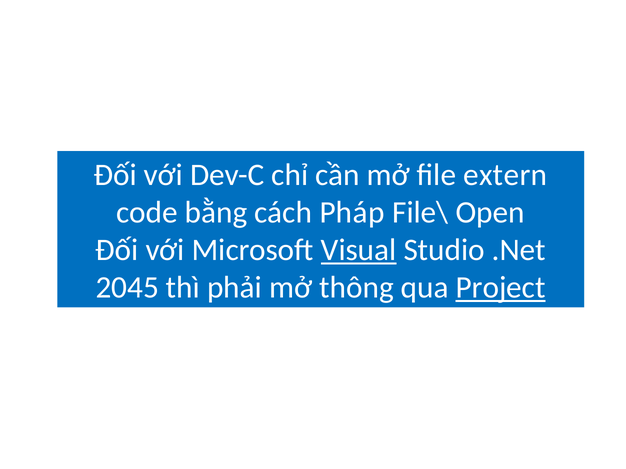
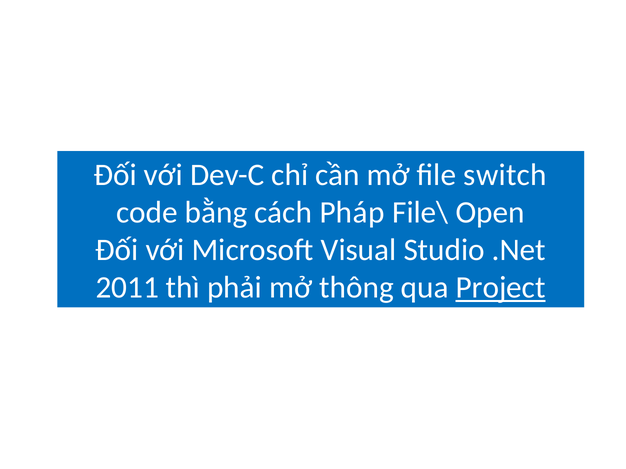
extern: extern -> switch (505, 175)
Visual underline: present -> none (359, 250)
2045: 2045 -> 2011 (127, 288)
